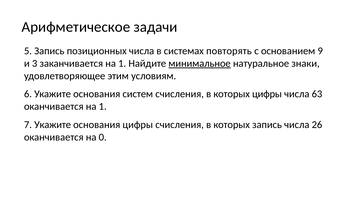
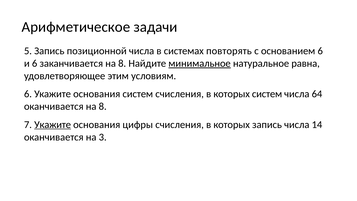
позиционных: позиционных -> позиционной (97, 51)
основанием 9: 9 -> 6 (320, 51)
и 3: 3 -> 6 (35, 63)
заканчивается на 1: 1 -> 8 (122, 63)
знаки: знаки -> равна (306, 63)
которых цифры: цифры -> систем (267, 94)
63: 63 -> 64 (317, 94)
оканчивается на 1: 1 -> 8 (103, 106)
Укажите underline: none -> present (53, 124)
26: 26 -> 14 (317, 124)
0: 0 -> 3 (103, 137)
